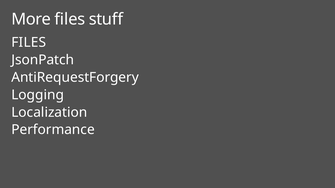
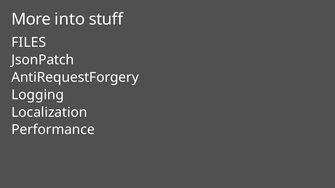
More files: files -> into (70, 19)
